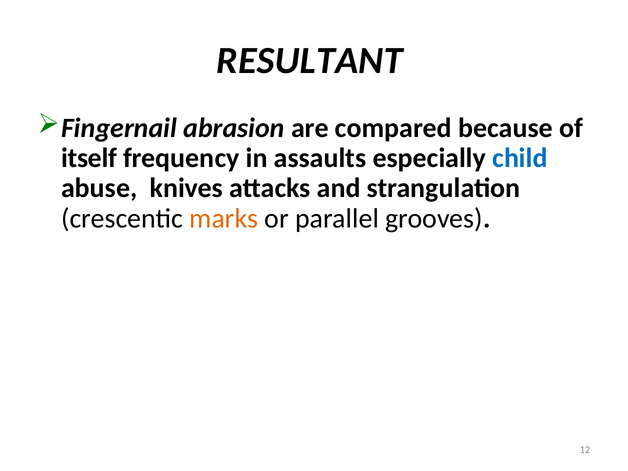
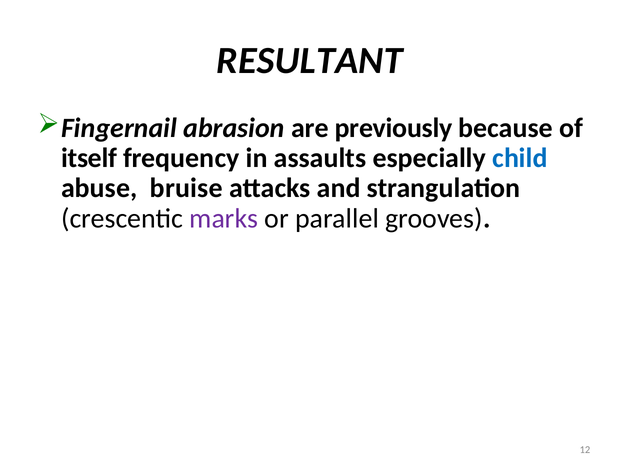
compared: compared -> previously (394, 128)
knives: knives -> bruise (186, 188)
marks colour: orange -> purple (224, 218)
